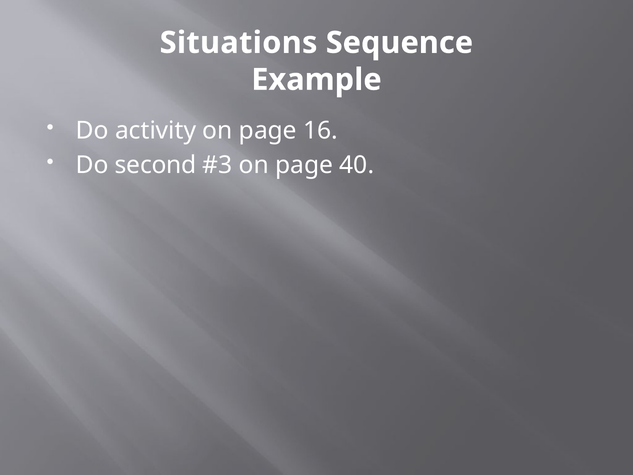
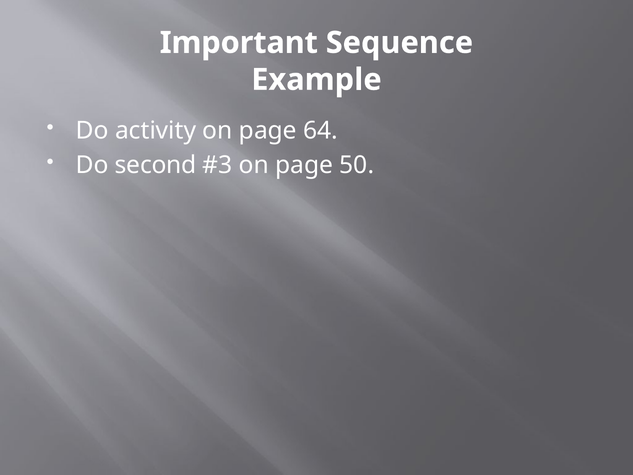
Situations: Situations -> Important (239, 43)
16: 16 -> 64 (320, 130)
40: 40 -> 50 (357, 165)
